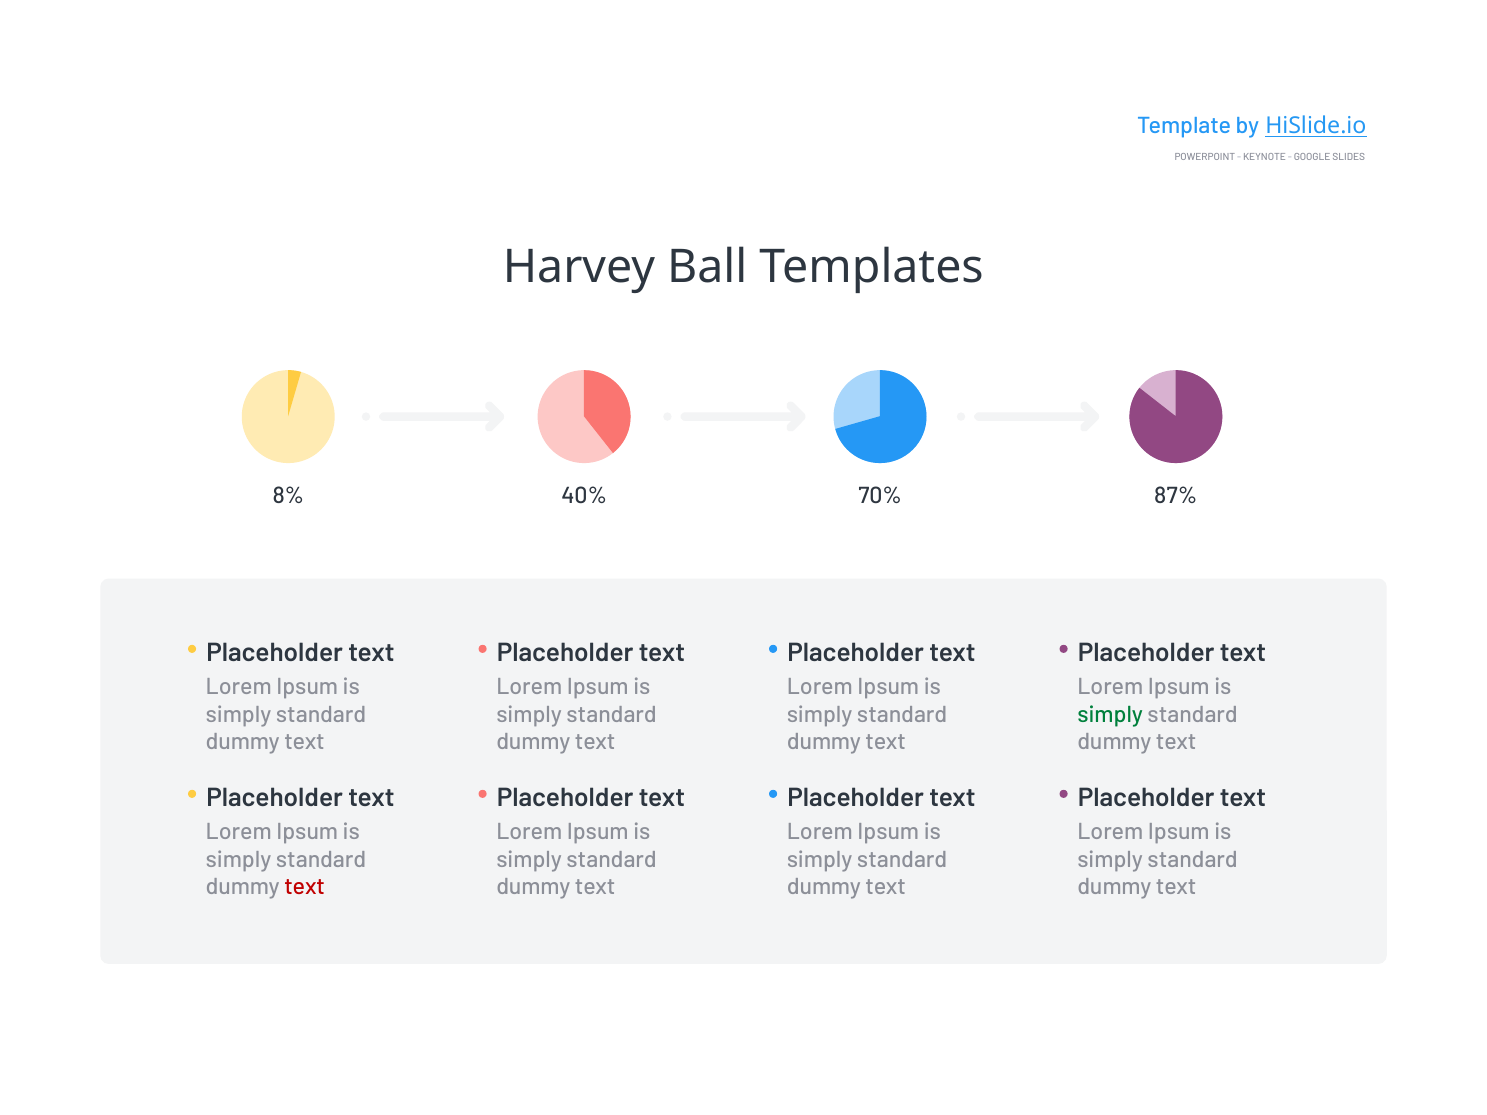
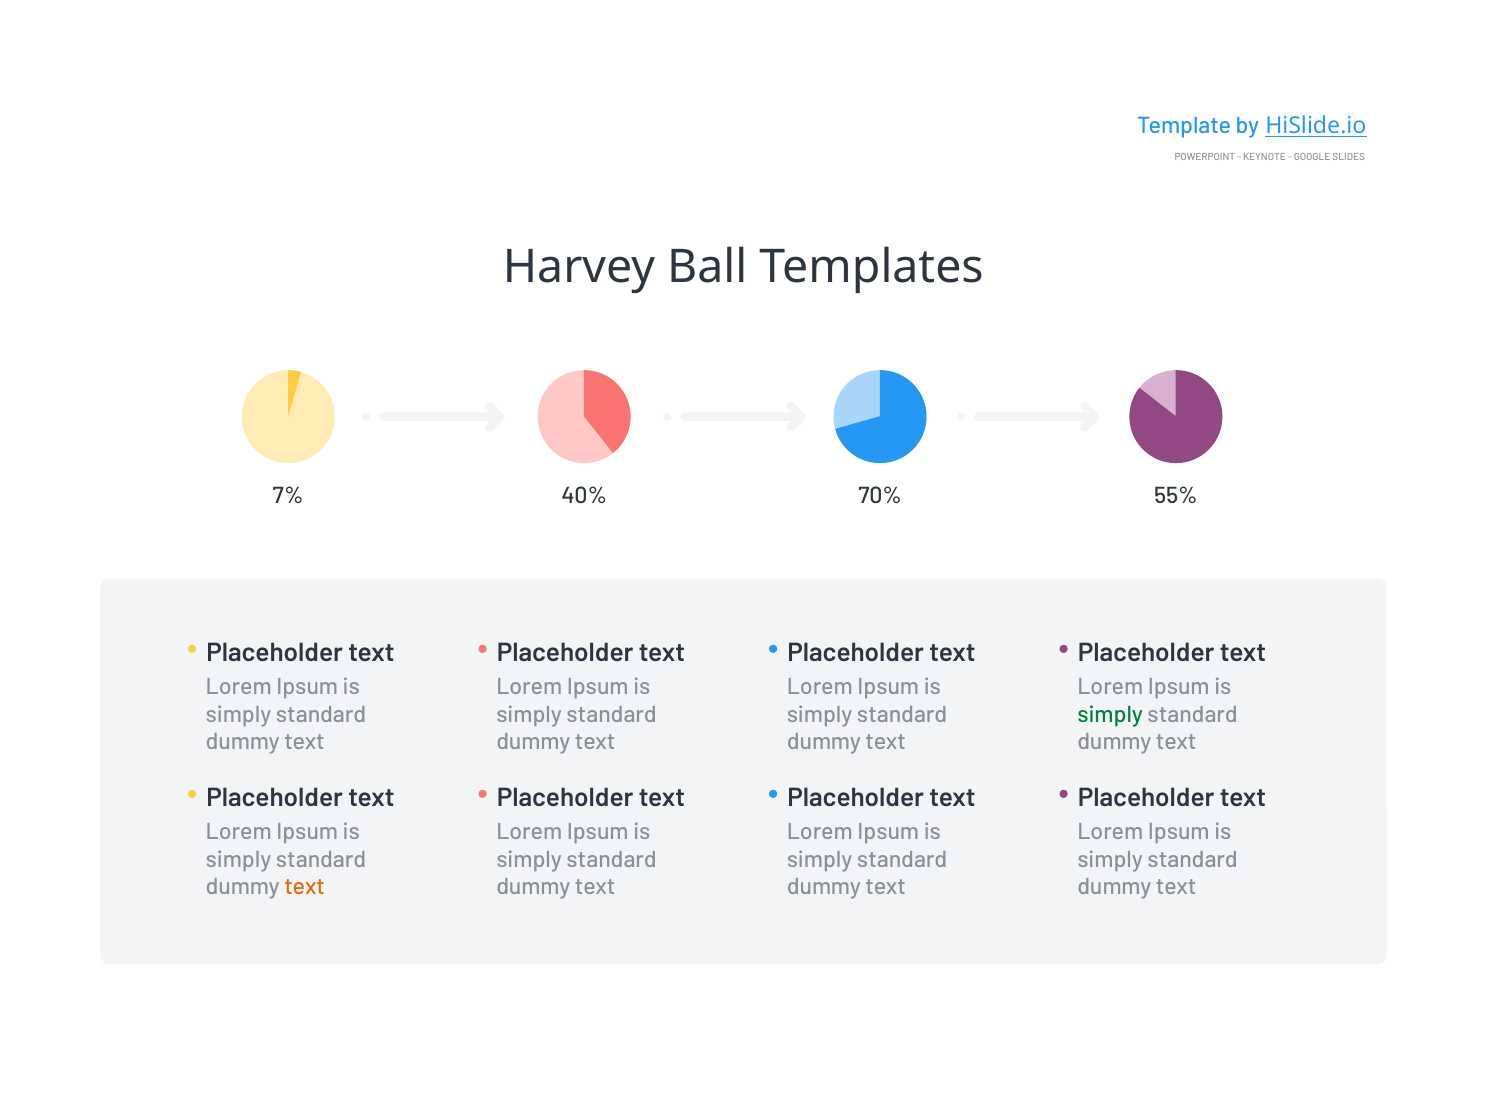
8%: 8% -> 7% (288, 496)
87%: 87% -> 55% (1176, 496)
text colour: red -> orange (305, 887)
